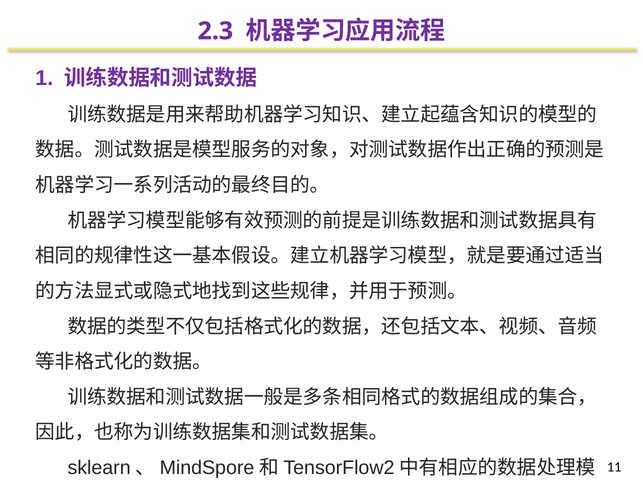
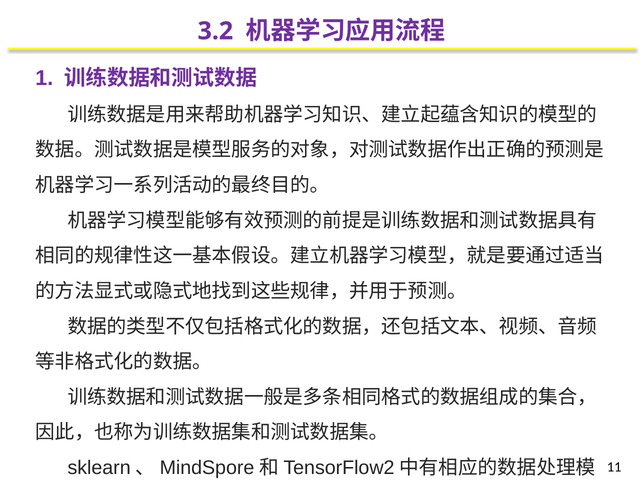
2.3: 2.3 -> 3.2 (215, 31)
